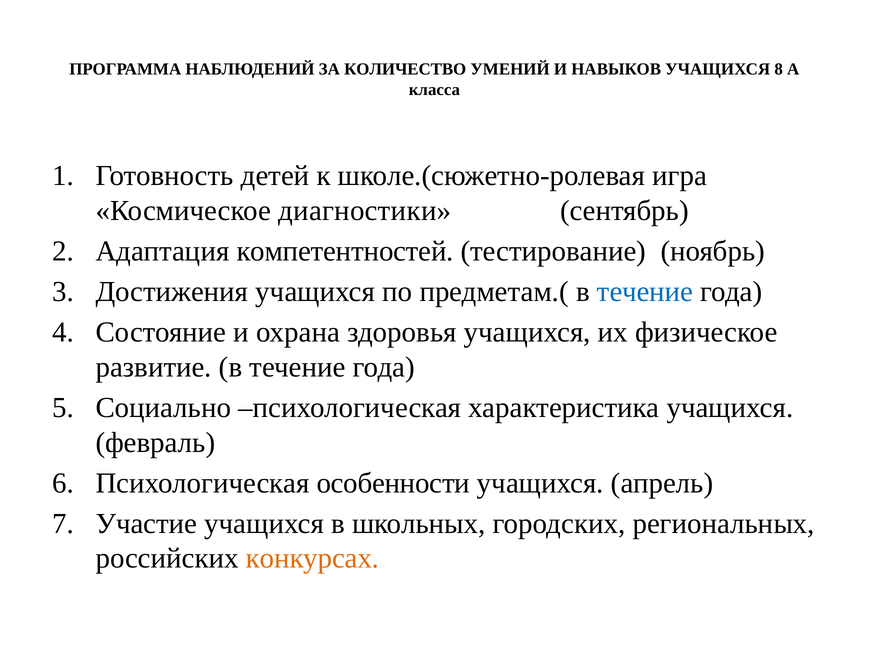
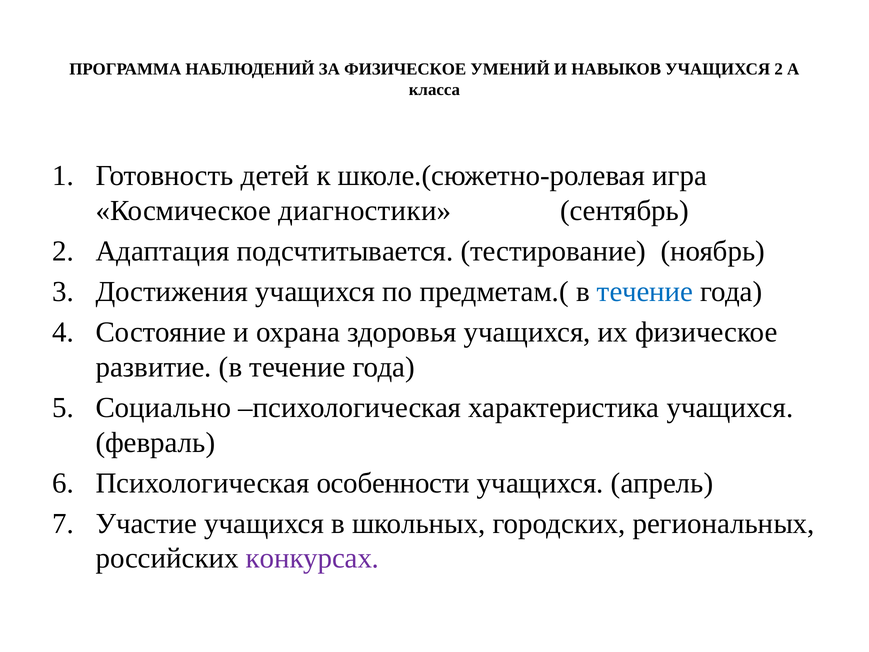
ЗА КОЛИЧЕСТВО: КОЛИЧЕСТВО -> ФИЗИЧЕСКОЕ (405, 69)
УЧАЩИХСЯ 8: 8 -> 2 (779, 69)
компетентностей: компетентностей -> подсчтитывается (345, 251)
конкурсах colour: orange -> purple (313, 558)
